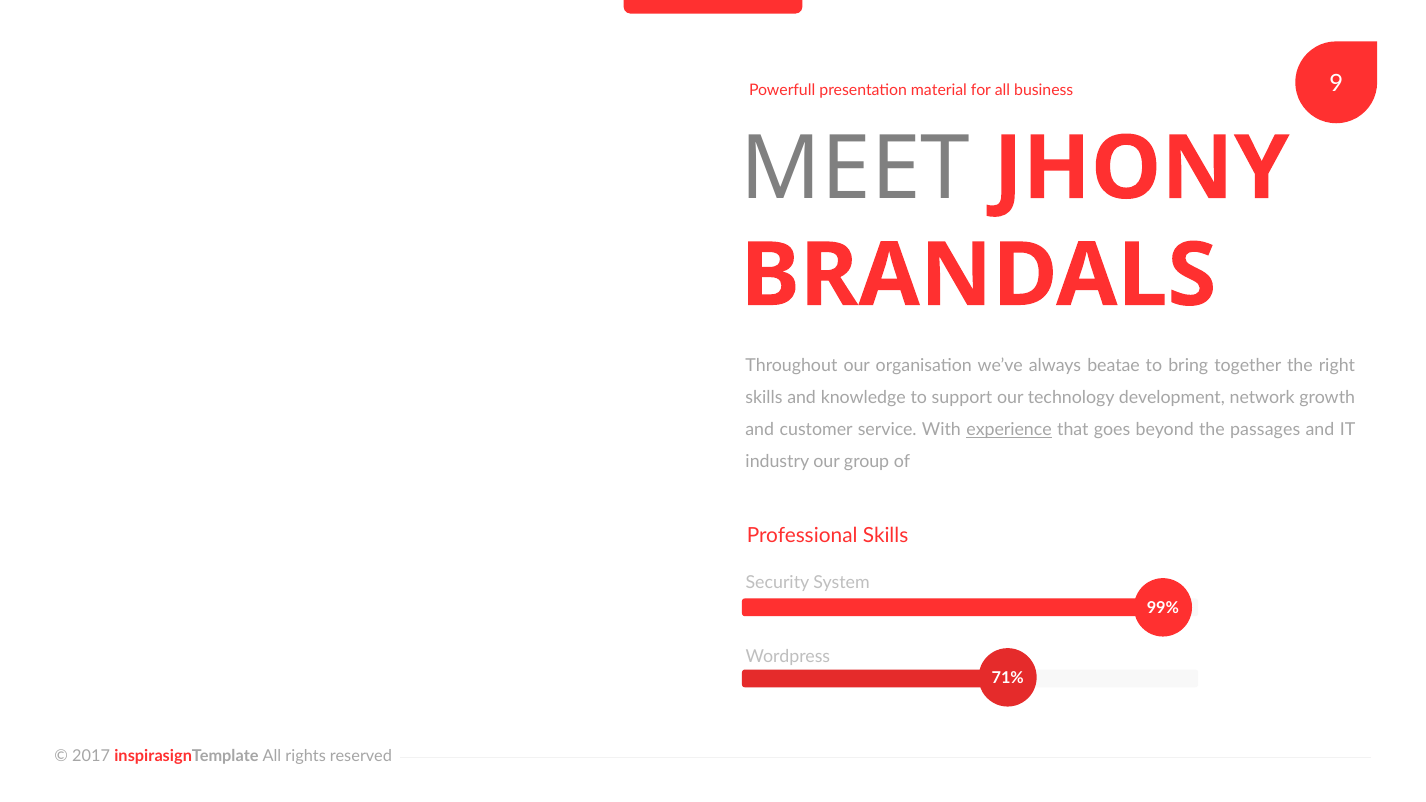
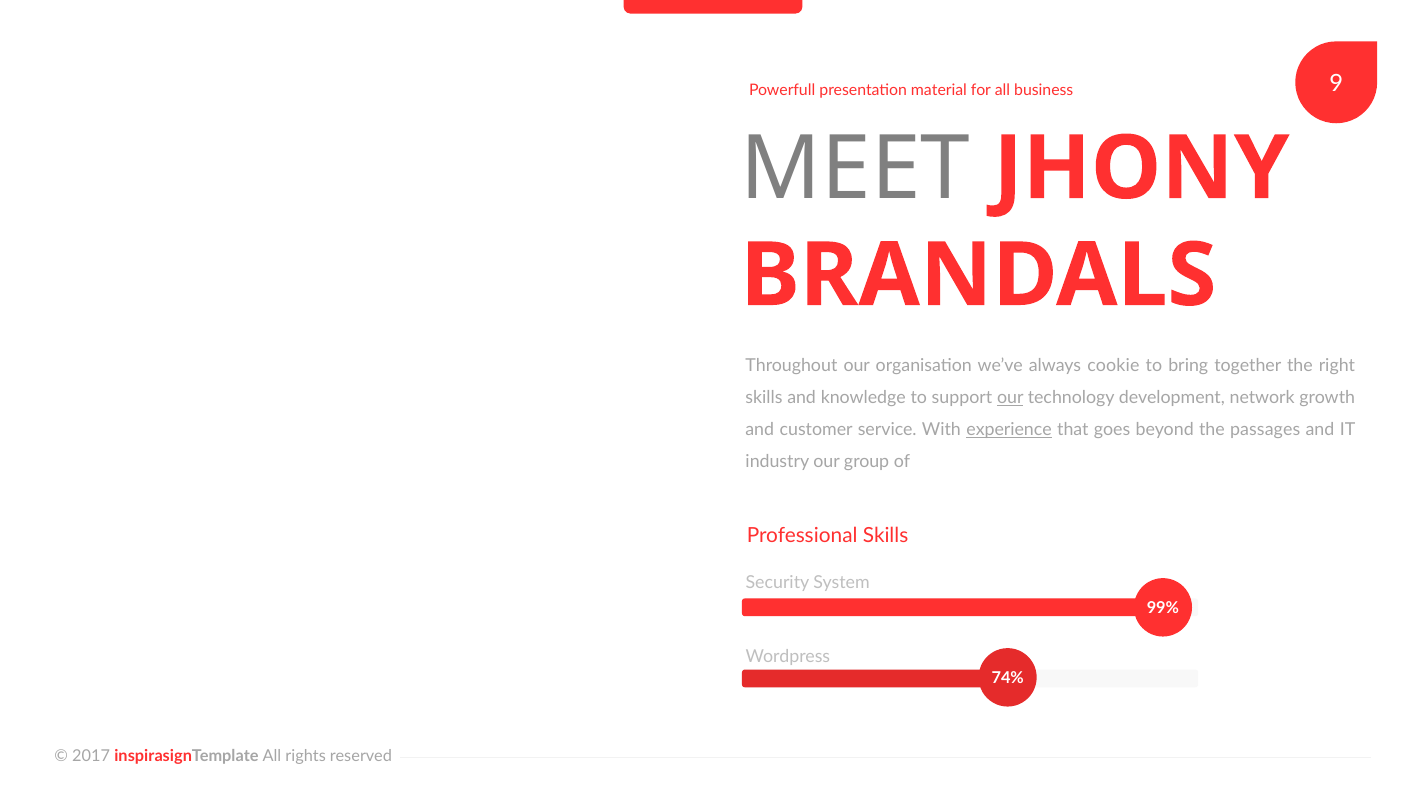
beatae: beatae -> cookie (1113, 366)
our underline: none -> present (1010, 398)
71%: 71% -> 74% (1008, 678)
